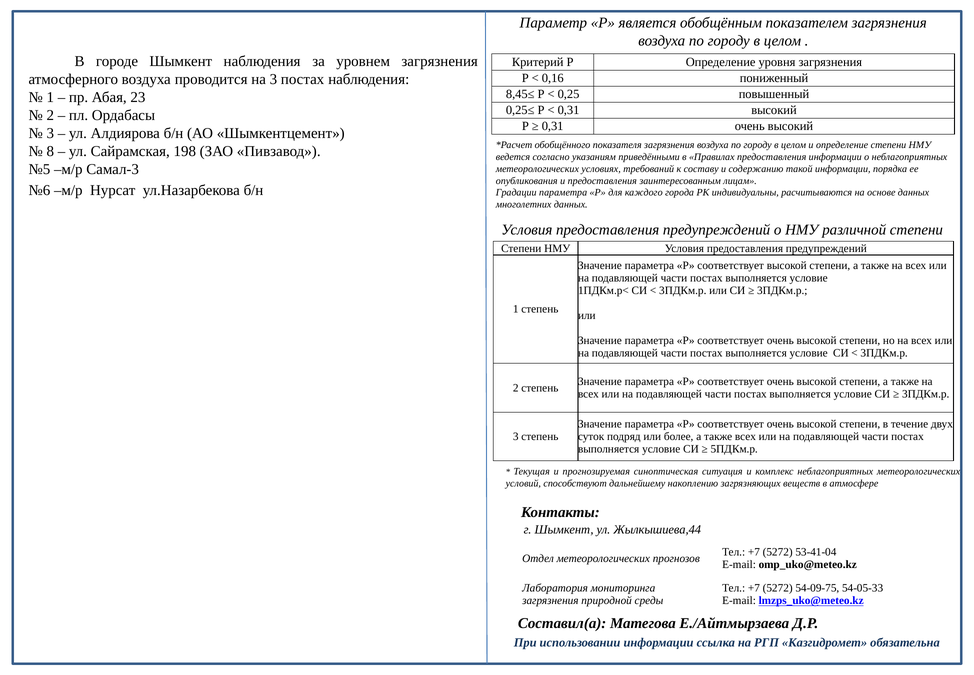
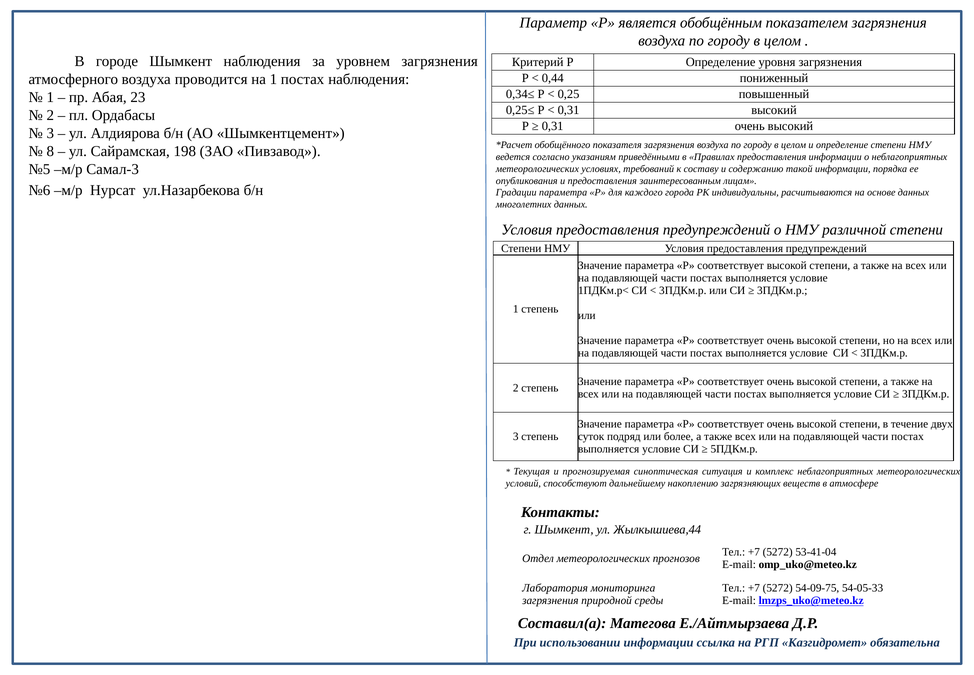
0,16: 0,16 -> 0,44 (553, 78)
на 3: 3 -> 1 (273, 79)
8,45≤: 8,45≤ -> 0,34≤ (520, 94)
